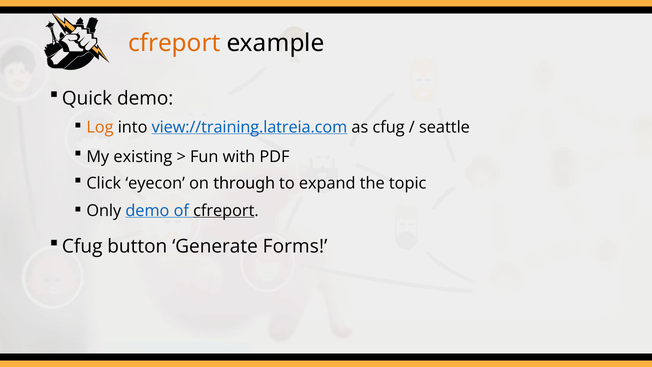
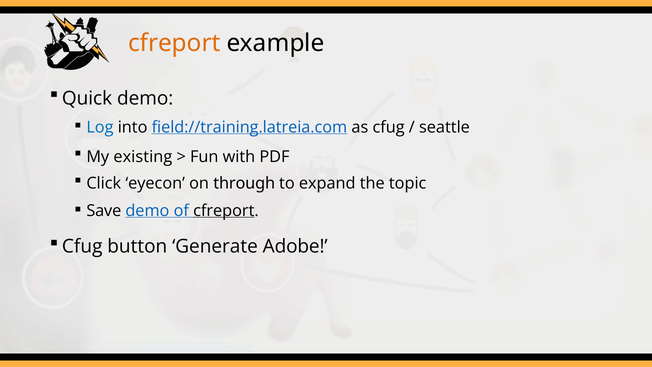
Log colour: orange -> blue (100, 127)
view://training.latreia.com: view://training.latreia.com -> field://training.latreia.com (249, 127)
Only: Only -> Save (104, 211)
Forms: Forms -> Adobe (295, 246)
